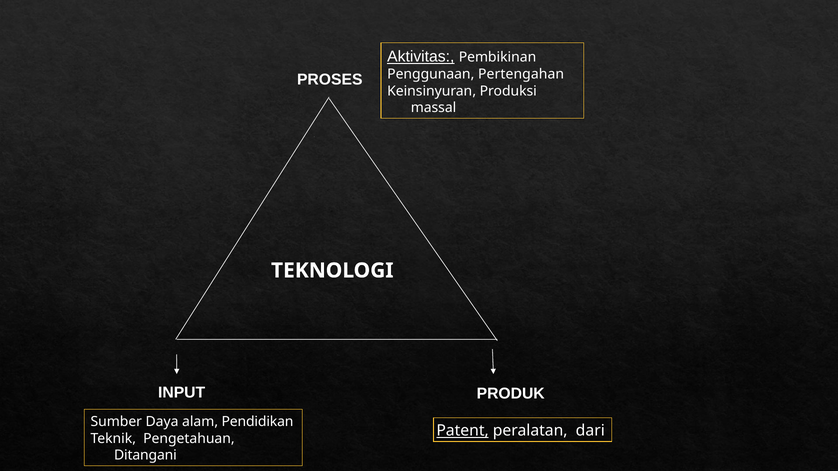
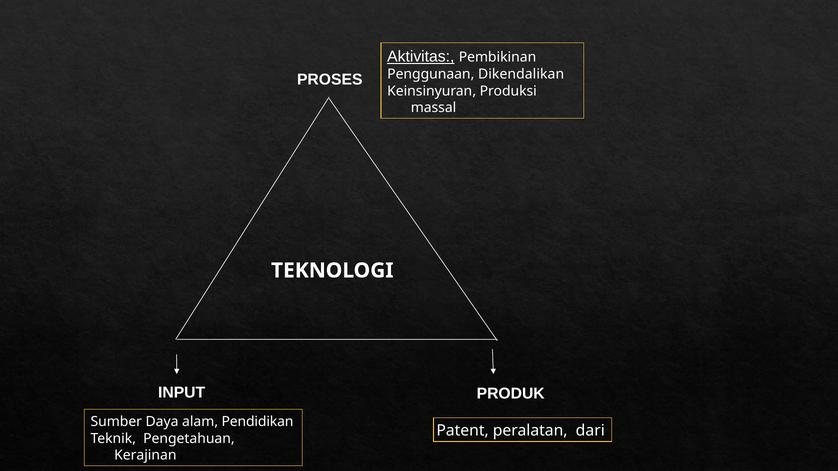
Pertengahan: Pertengahan -> Dikendalikan (521, 74)
Patent underline: present -> none (463, 431)
Ditangani: Ditangani -> Kerajinan (145, 456)
